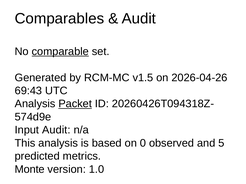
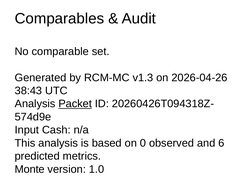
comparable underline: present -> none (60, 52)
v1.5: v1.5 -> v1.3 (143, 78)
69:43: 69:43 -> 38:43 (28, 91)
Input Audit: Audit -> Cash (56, 130)
5: 5 -> 6 (221, 143)
